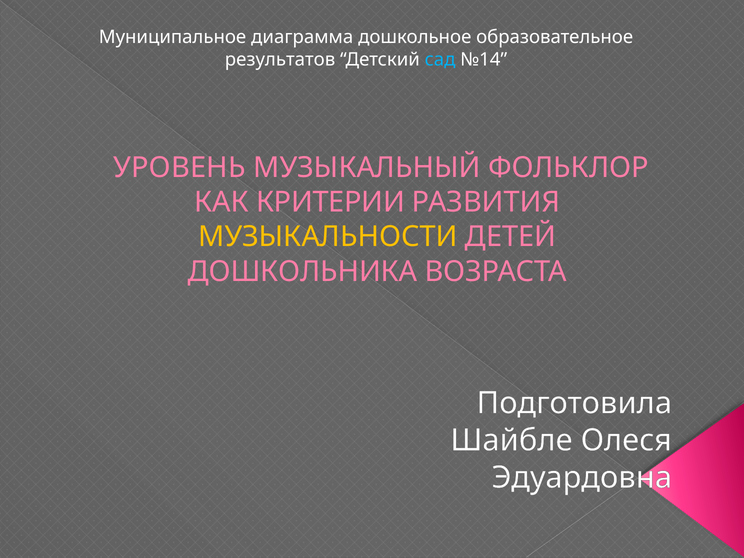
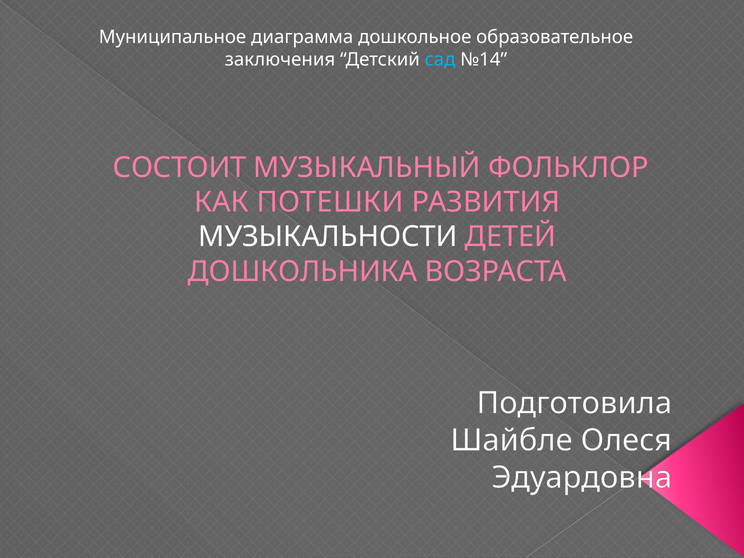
результатов: результатов -> заключения (280, 60)
УРОВЕНЬ: УРОВЕНЬ -> СОСТОИТ (180, 167)
КРИТЕРИИ: КРИТЕРИИ -> ПОТЕШКИ (330, 202)
МУЗЫКАЛЬНОСТИ colour: yellow -> white (328, 237)
